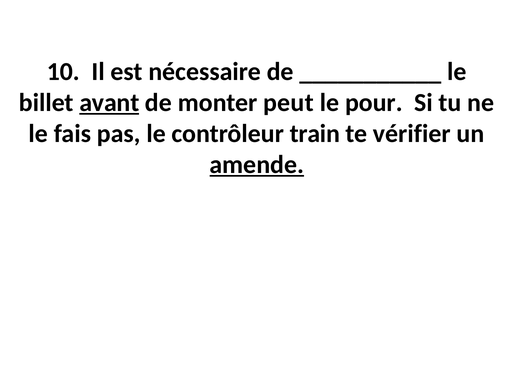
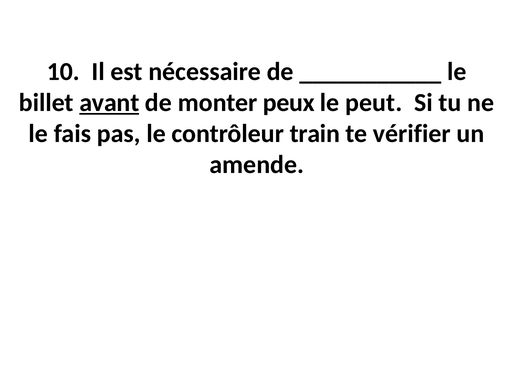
peut: peut -> peux (289, 103)
pour: pour -> peut (374, 103)
amende underline: present -> none (257, 165)
